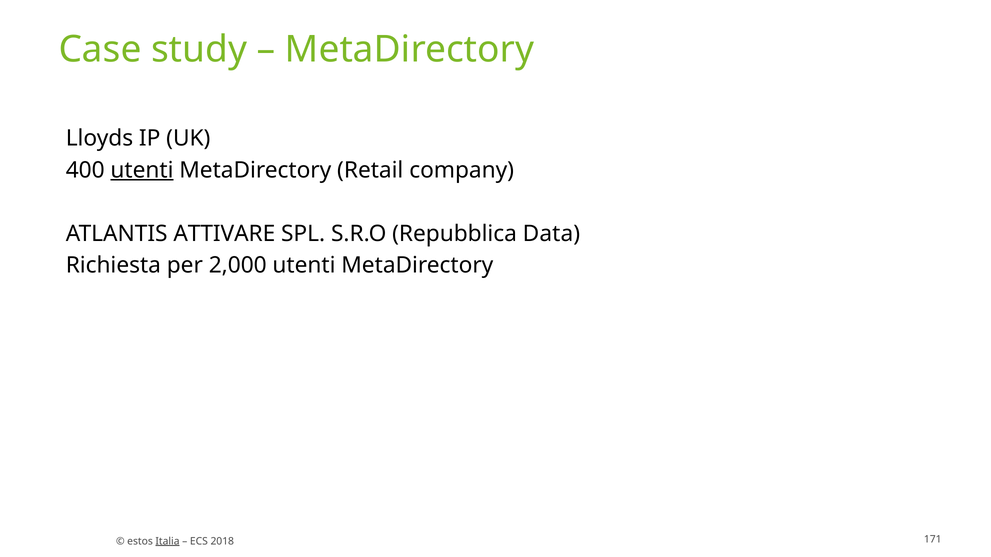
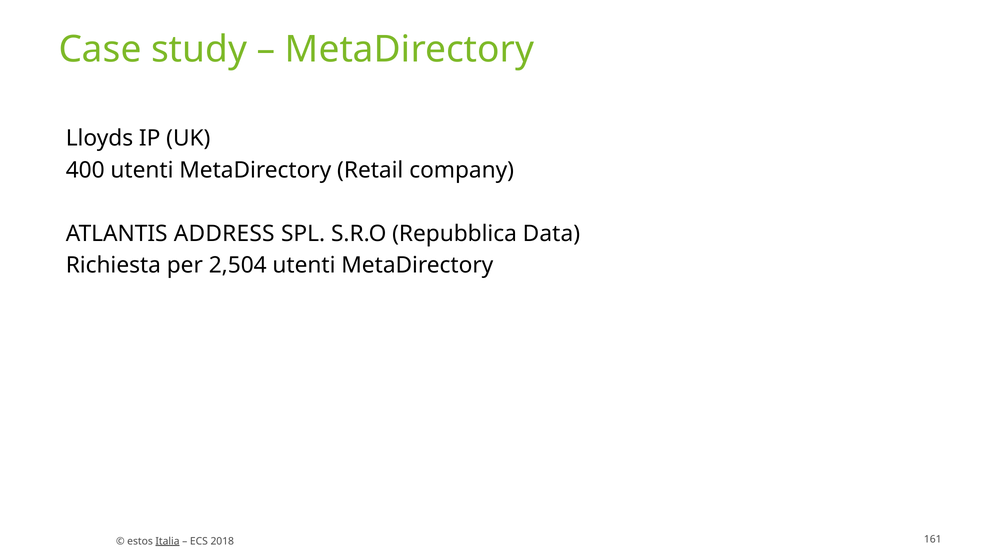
utenti underline: present -> none (142, 170)
ATTIVARE: ATTIVARE -> ADDRESS (224, 234)
2,000: 2,000 -> 2,504 (238, 266)
171: 171 -> 161 (933, 540)
